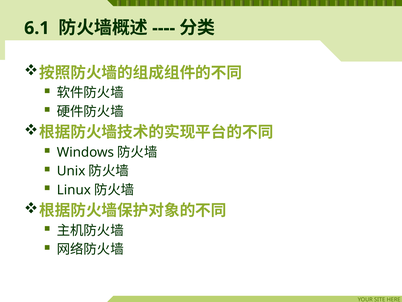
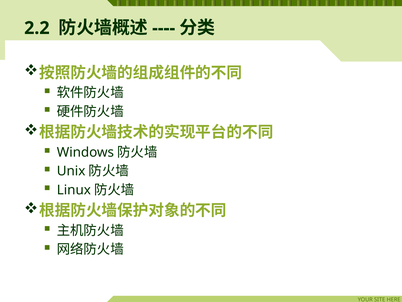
6.1: 6.1 -> 2.2 (37, 28)
